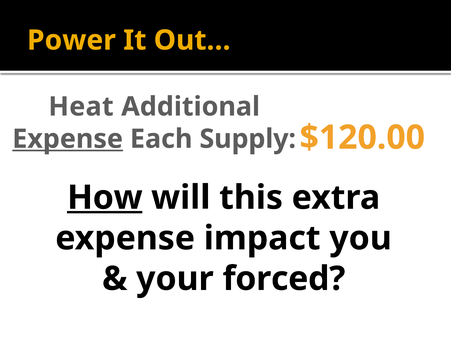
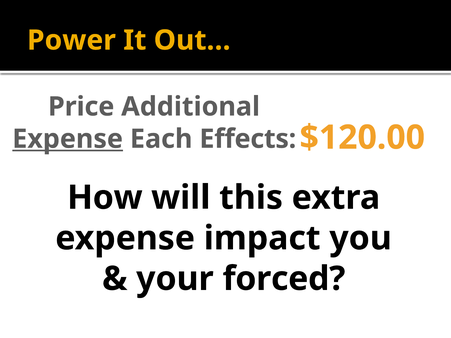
Heat: Heat -> Price (81, 107)
Supply: Supply -> Effects (248, 139)
How underline: present -> none (105, 198)
